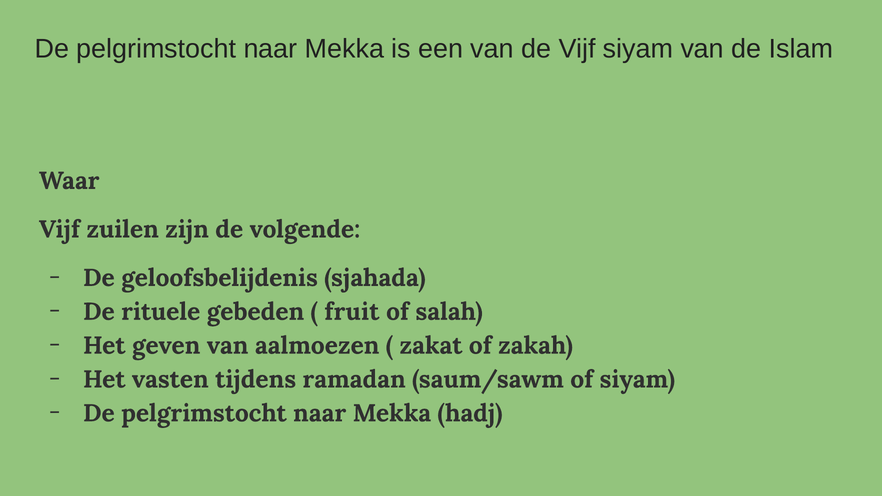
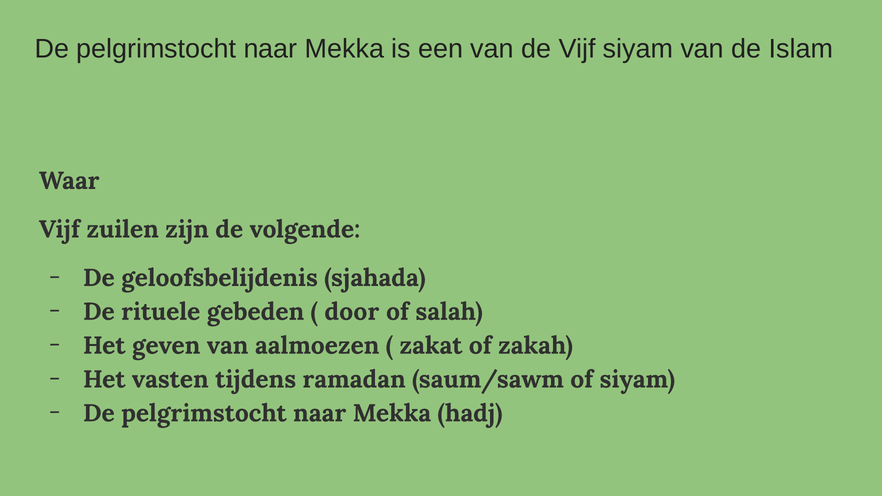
fruit: fruit -> door (352, 312)
